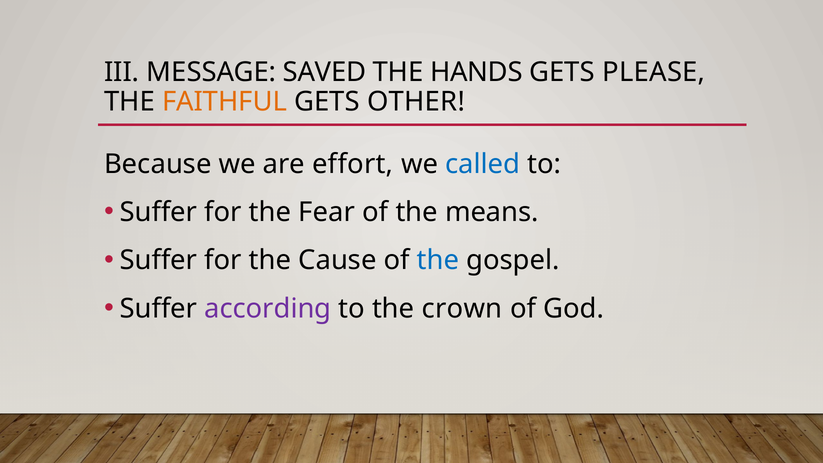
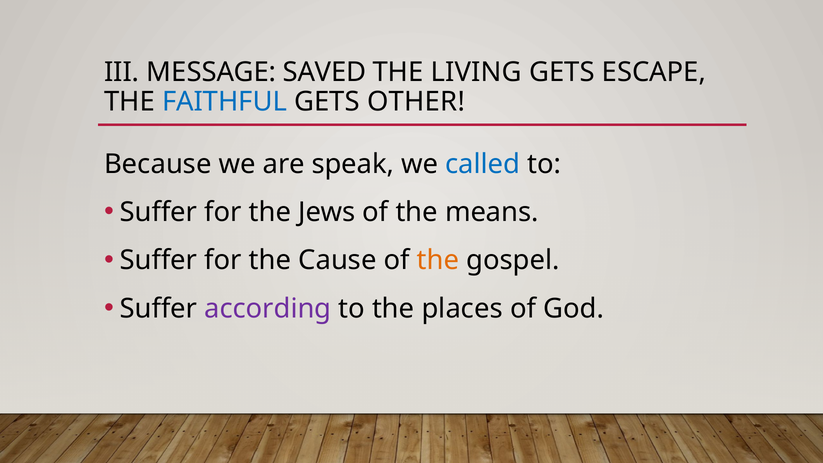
HANDS: HANDS -> LIVING (476, 72)
PLEASE: PLEASE -> ESCAPE (654, 72)
FAITHFUL colour: orange -> blue (225, 102)
effort: effort -> speak (353, 164)
Fear: Fear -> Jews (327, 212)
the colour: blue -> orange (438, 260)
crown: crown -> places (462, 308)
